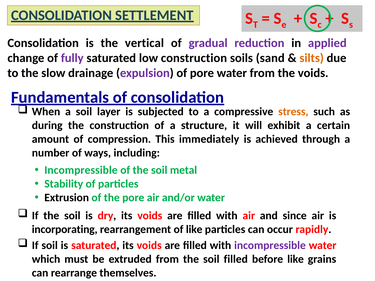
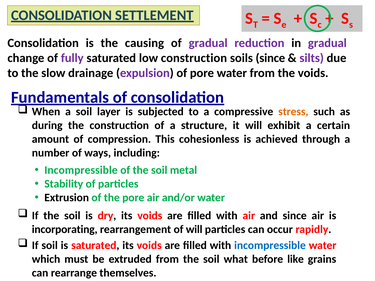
vertical: vertical -> causing (144, 43)
in applied: applied -> gradual (327, 43)
soils sand: sand -> since (270, 58)
silts colour: orange -> purple (312, 58)
immediately: immediately -> cohesionless (209, 139)
of like: like -> will (194, 230)
incompressible colour: purple -> blue (270, 246)
soil filled: filled -> what (236, 259)
